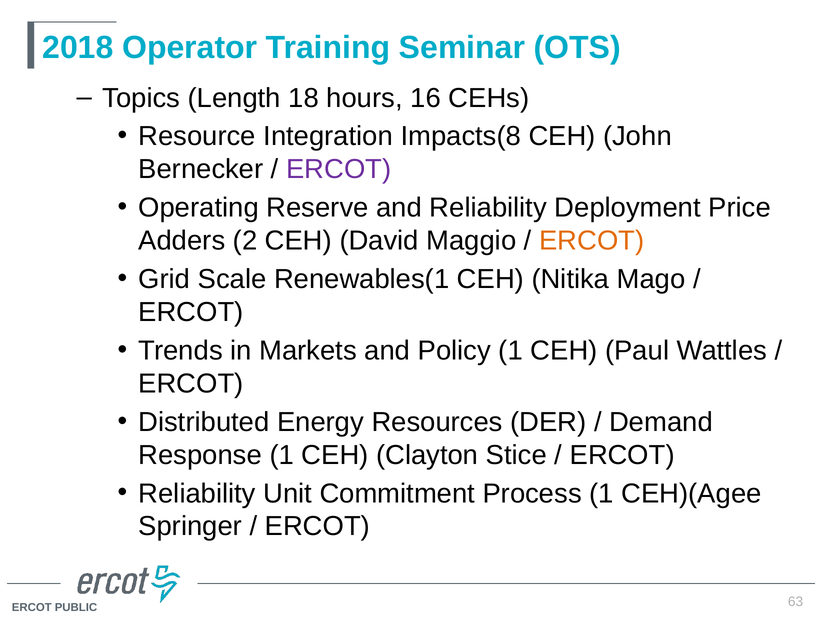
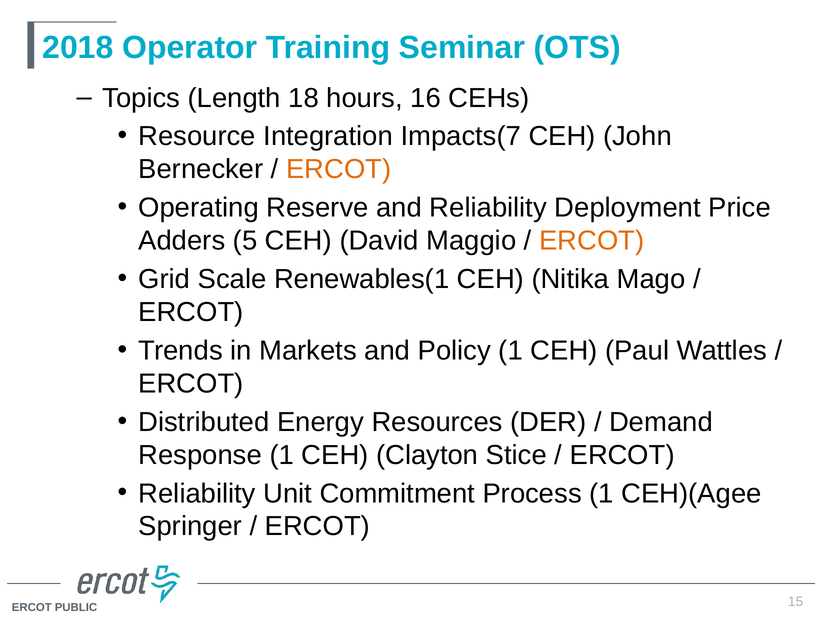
Impacts(8: Impacts(8 -> Impacts(7 (461, 136)
ERCOT colour: purple -> orange (339, 169)
2: 2 -> 5 (245, 241)
63: 63 -> 15 (796, 601)
